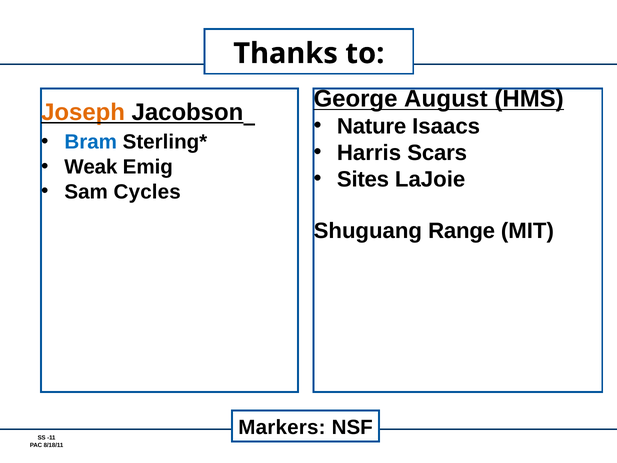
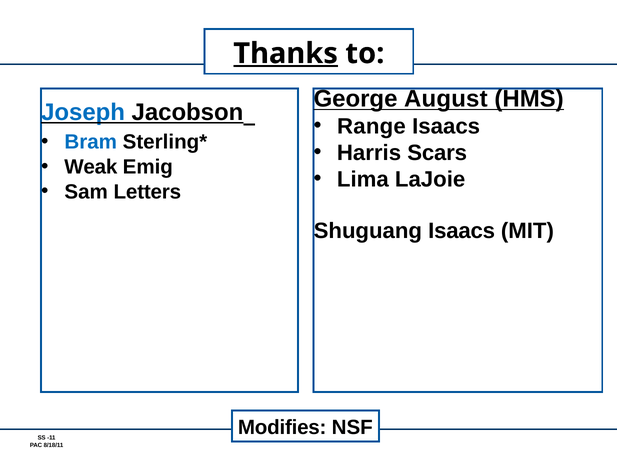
Thanks underline: none -> present (286, 53)
Joseph colour: orange -> blue (83, 112)
Nature: Nature -> Range (371, 126)
Sites: Sites -> Lima (363, 179)
Cycles: Cycles -> Letters (147, 192)
Shuguang Range: Range -> Isaacs (462, 231)
Markers: Markers -> Modifies (282, 427)
